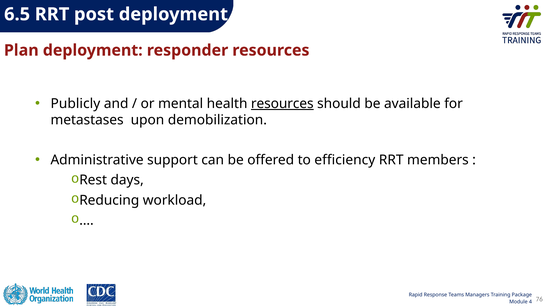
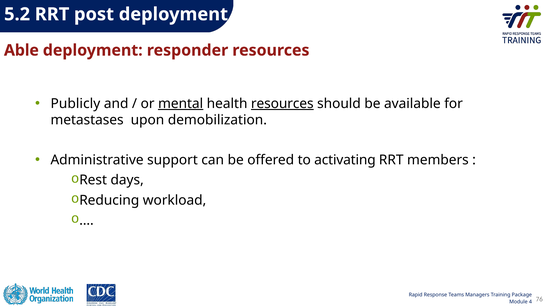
6.5: 6.5 -> 5.2 (17, 14)
Plan: Plan -> Able (21, 50)
mental underline: none -> present (181, 103)
efficiency: efficiency -> activating (345, 160)
